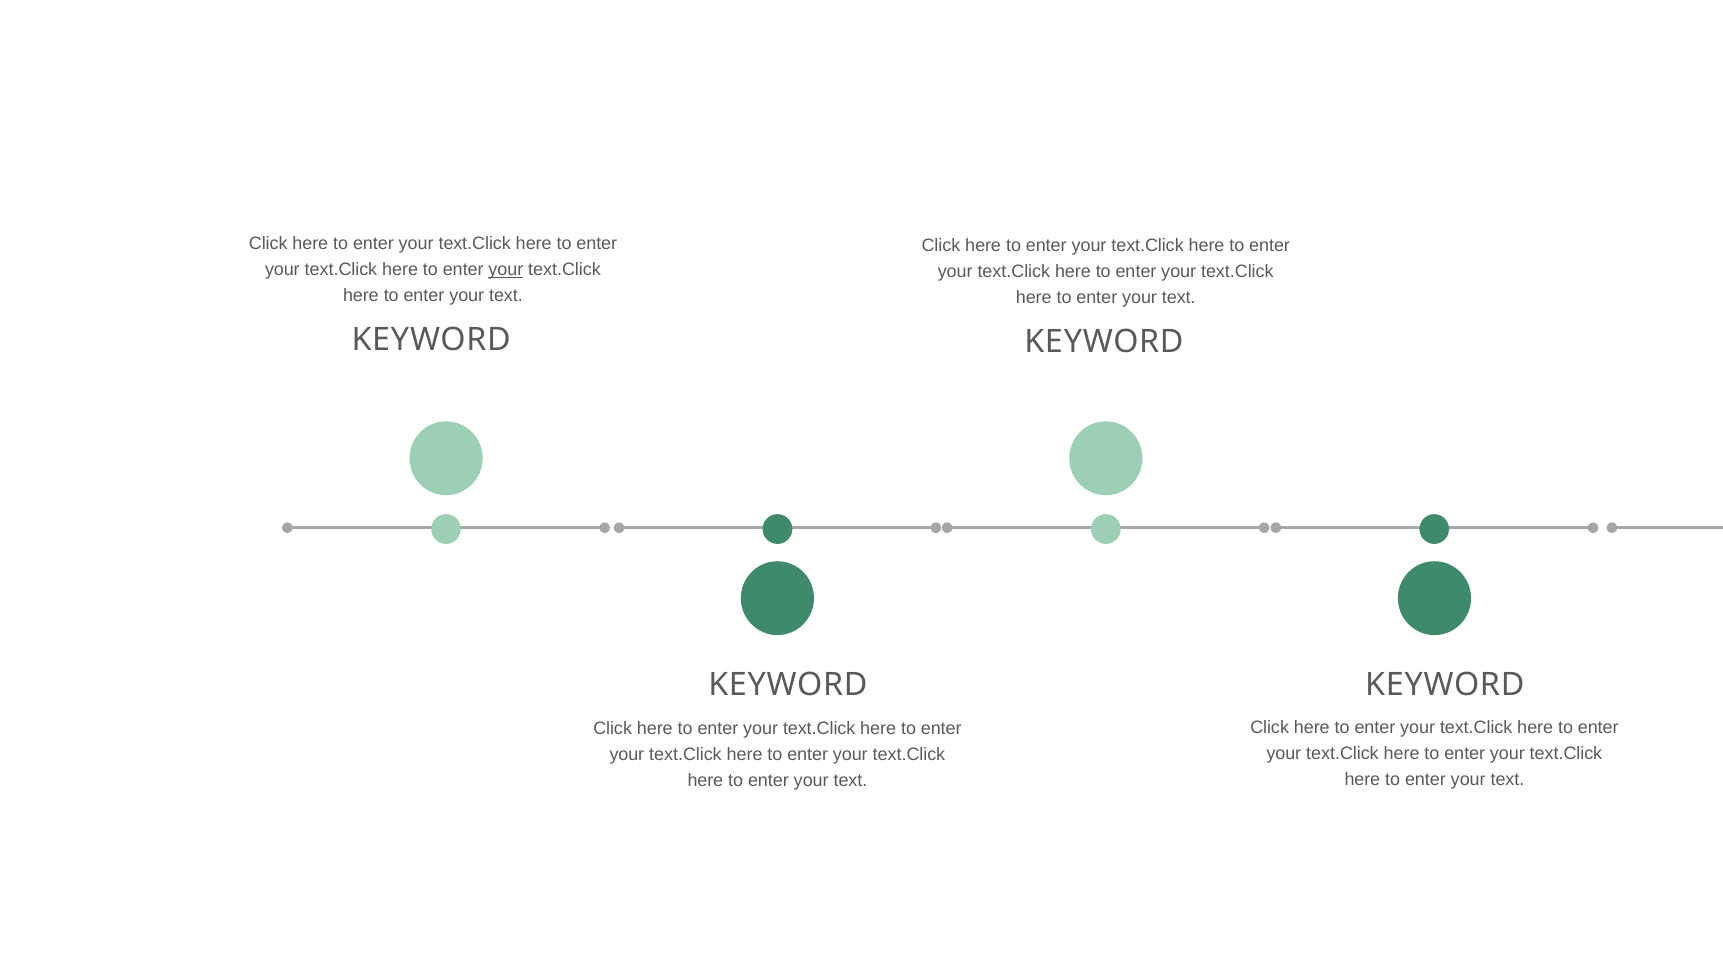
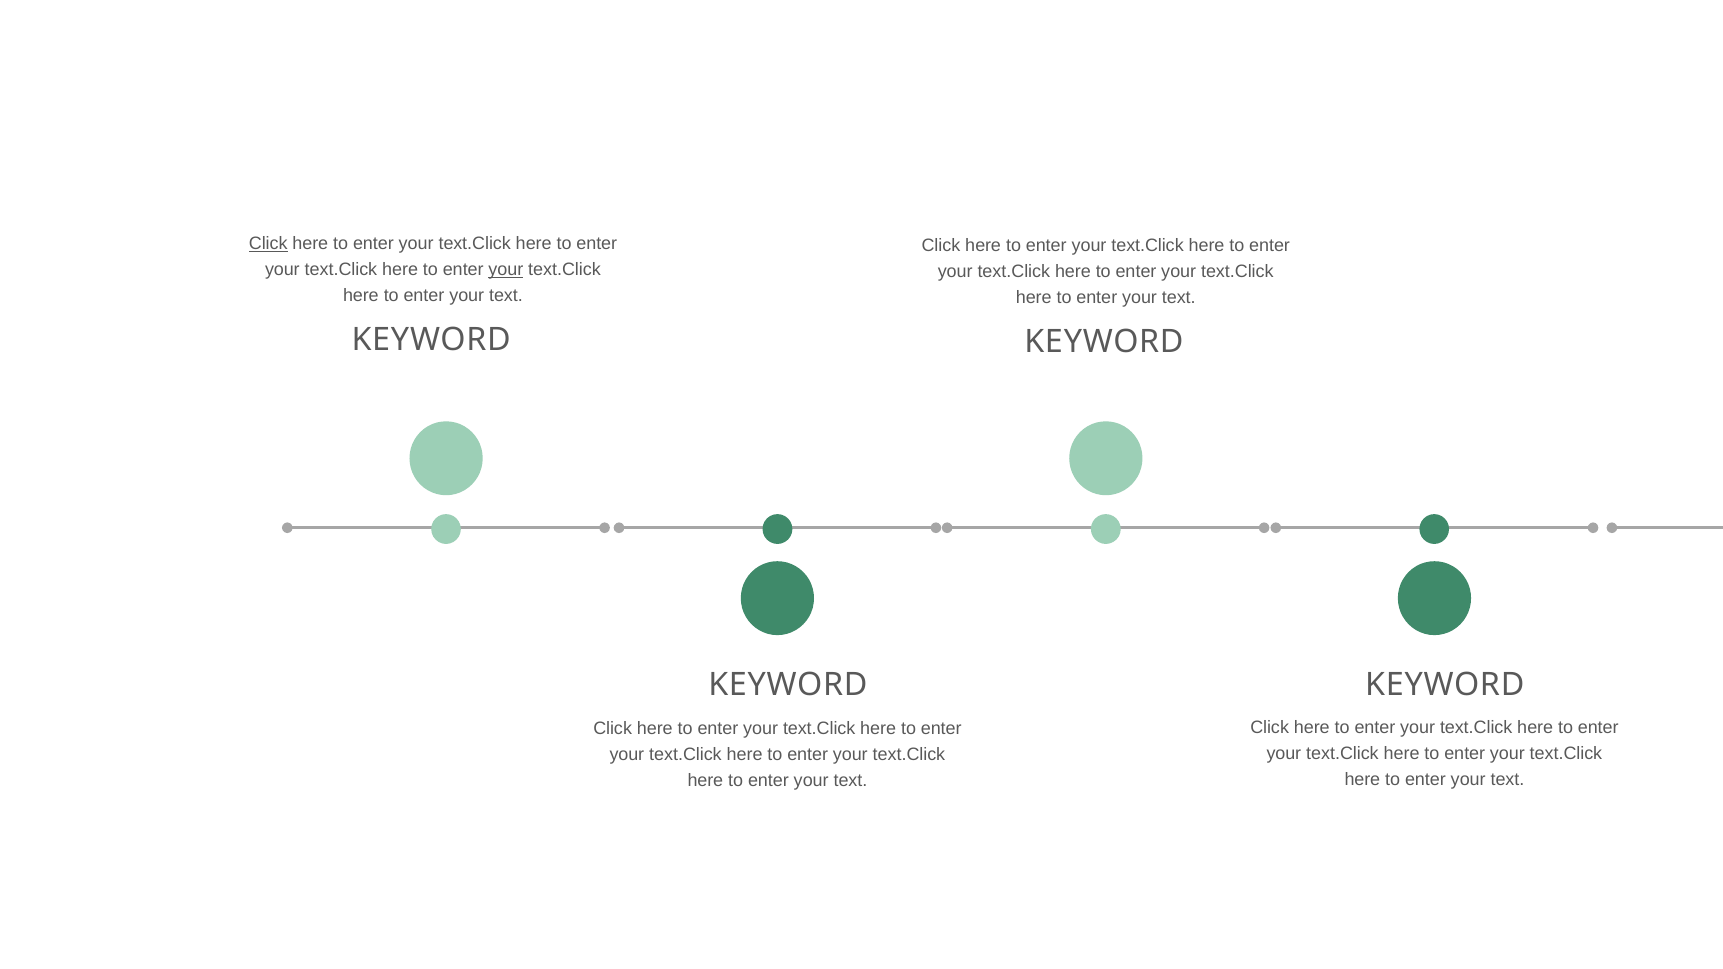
Click underline: none -> present (268, 244)
